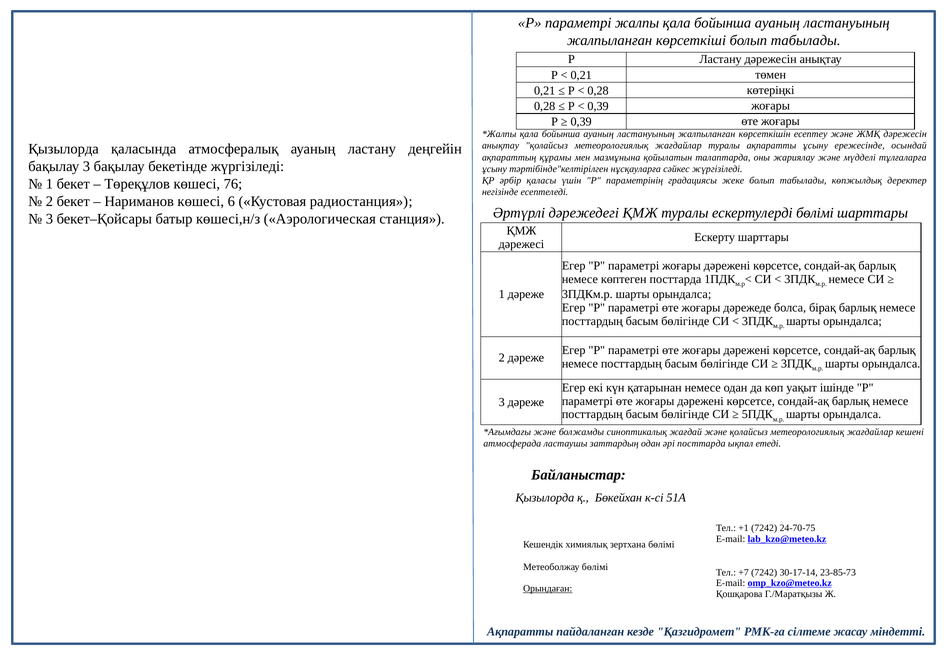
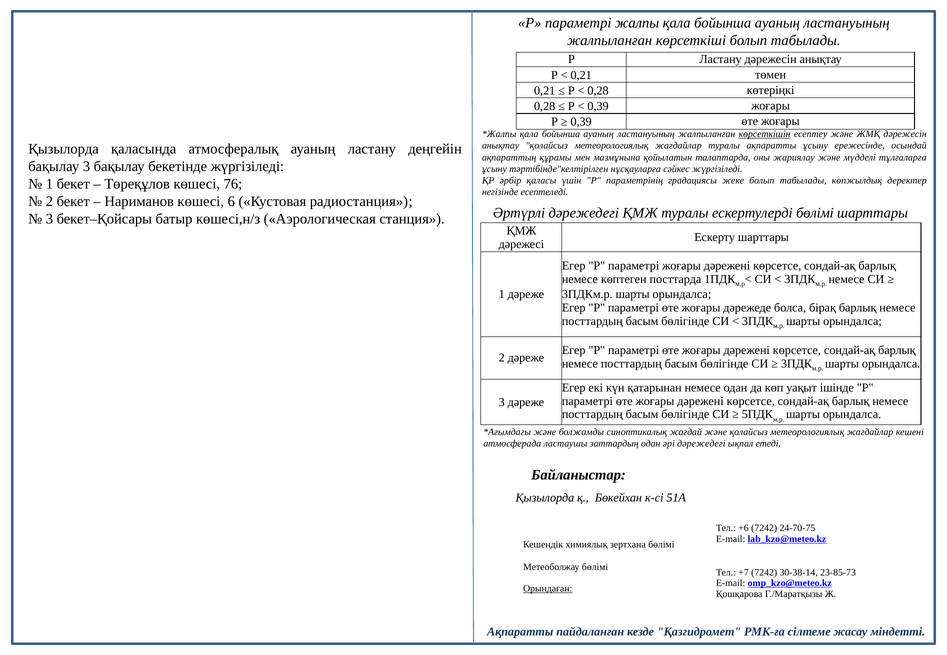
көрсеткішін underline: none -> present (765, 134)
әрі посттарда: посттарда -> дәрежедегі (701, 444)
+1: +1 -> +6 (744, 529)
30-17-14: 30-17-14 -> 30-38-14 (799, 573)
